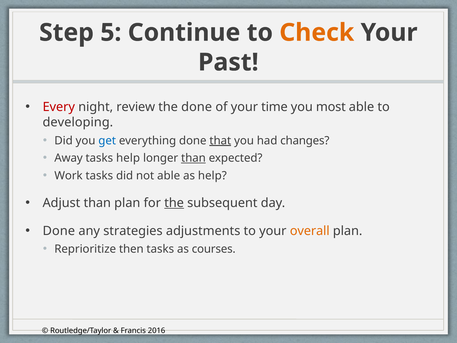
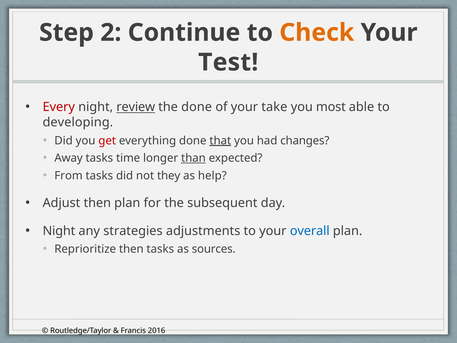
5: 5 -> 2 (111, 33)
Past: Past -> Test (228, 62)
review underline: none -> present (136, 107)
time: time -> take (274, 107)
get colour: blue -> red (107, 140)
tasks help: help -> time (128, 158)
Work: Work -> From (69, 176)
not able: able -> they (169, 176)
Adjust than: than -> then (97, 203)
the underline: present -> none (174, 203)
Done: Done -> Night (59, 231)
overall colour: orange -> blue (310, 231)
courses: courses -> sources (214, 249)
